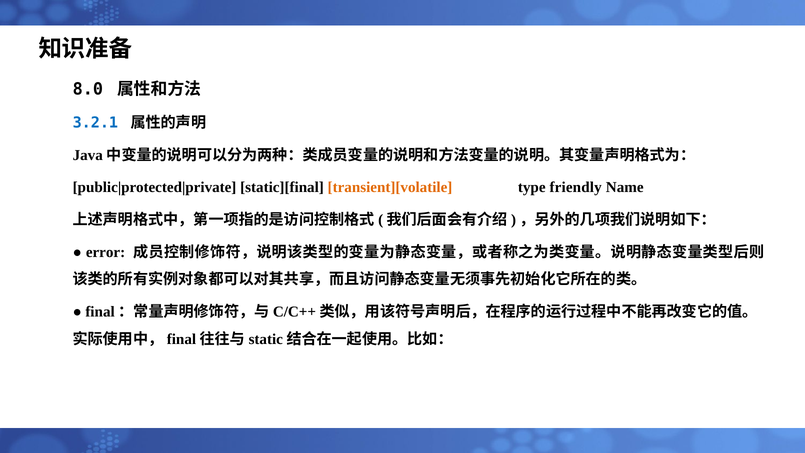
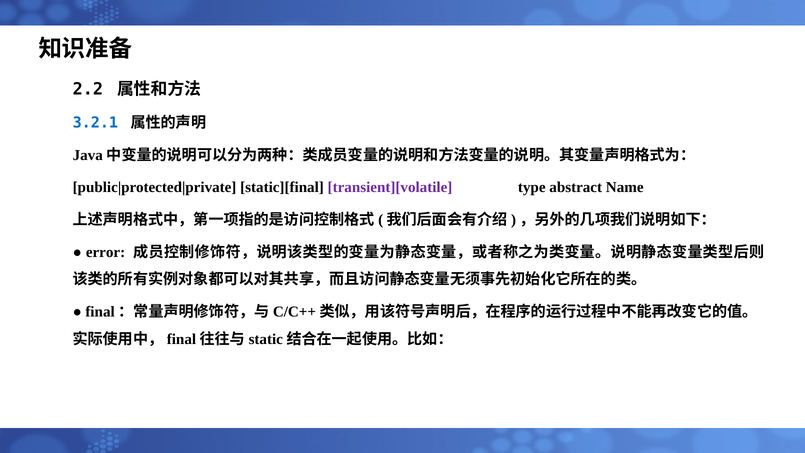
8.0: 8.0 -> 2.2 (88, 89)
transient][volatile colour: orange -> purple (390, 187)
friendly: friendly -> abstract (576, 187)
